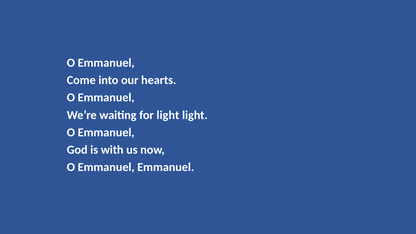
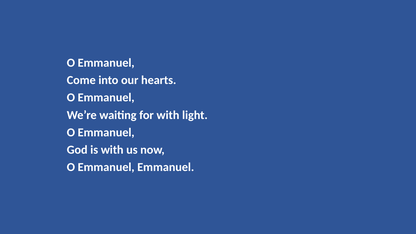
for light: light -> with (168, 115)
